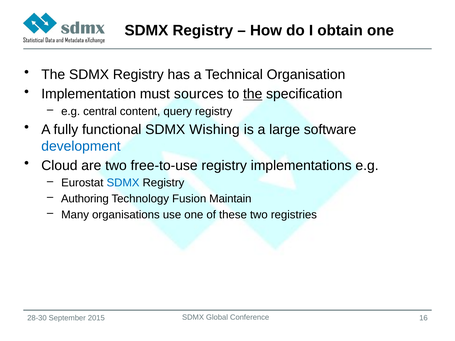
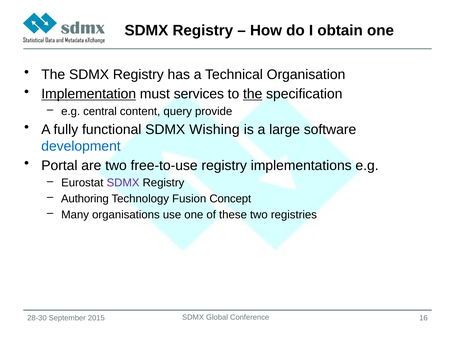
Implementation underline: none -> present (89, 94)
sources: sources -> services (199, 94)
query registry: registry -> provide (214, 111)
Cloud: Cloud -> Portal (59, 166)
SDMX colour: blue -> purple (123, 183)
Maintain: Maintain -> Concept (230, 199)
